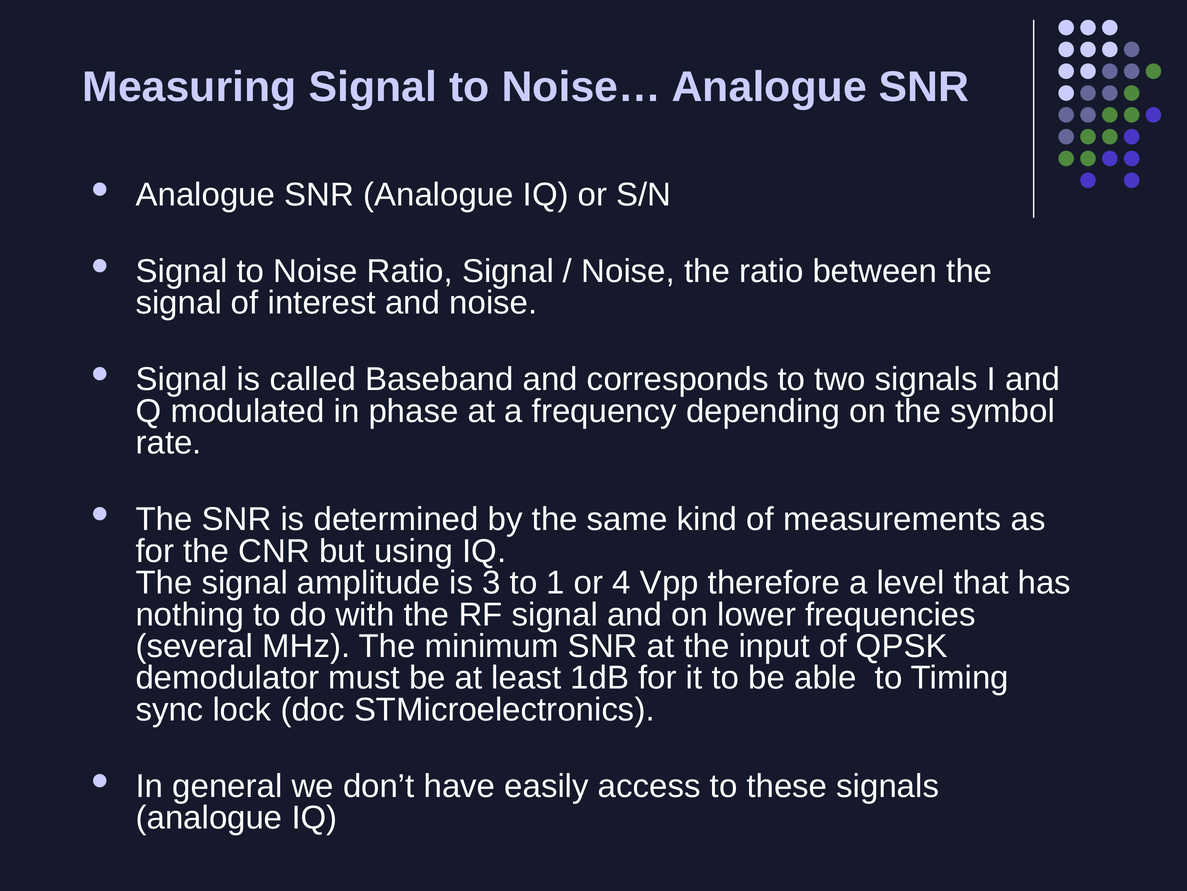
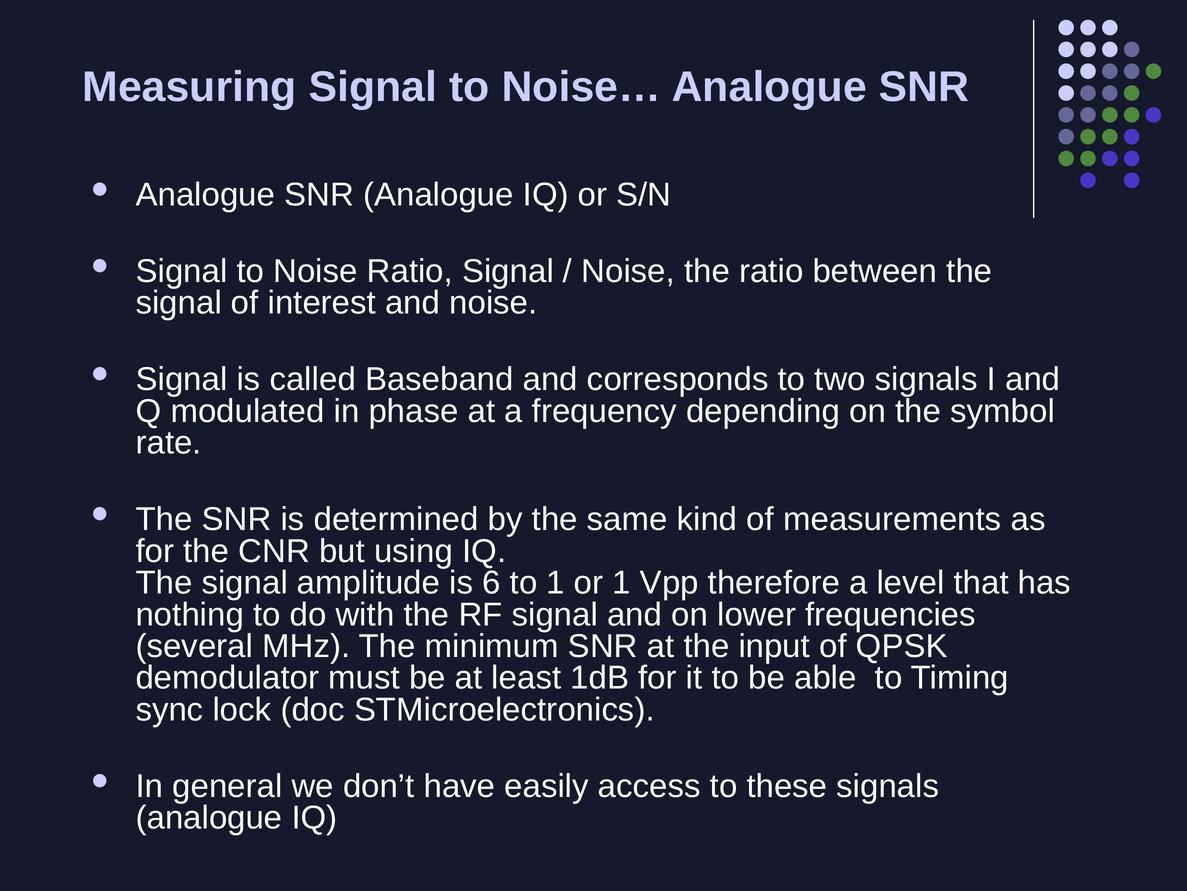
3: 3 -> 6 (491, 582)
or 4: 4 -> 1 (622, 582)
